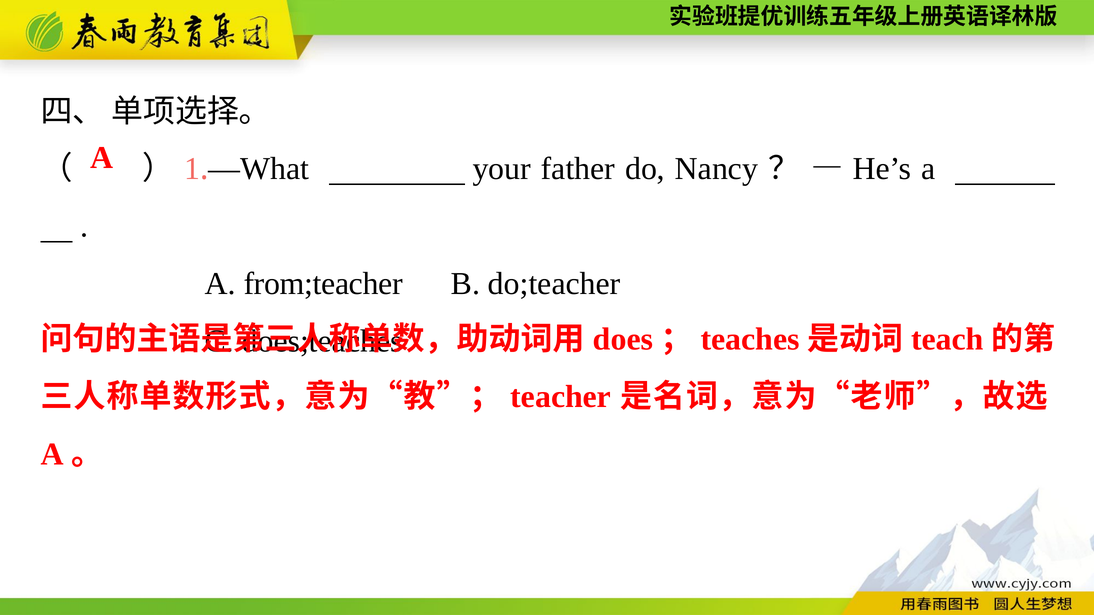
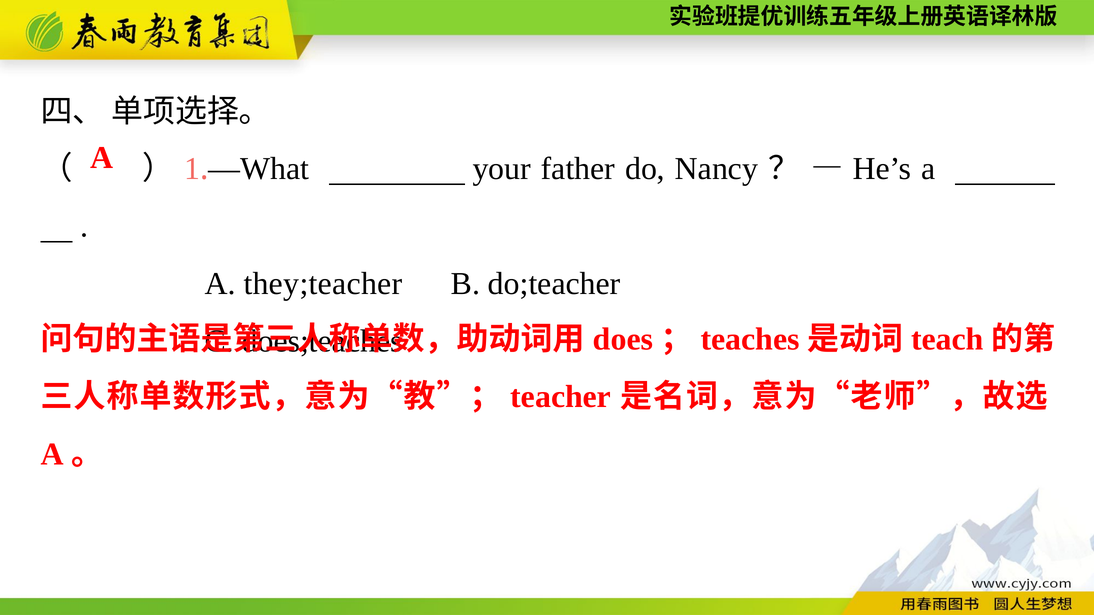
from;teacher: from;teacher -> they;teacher (323, 284)
